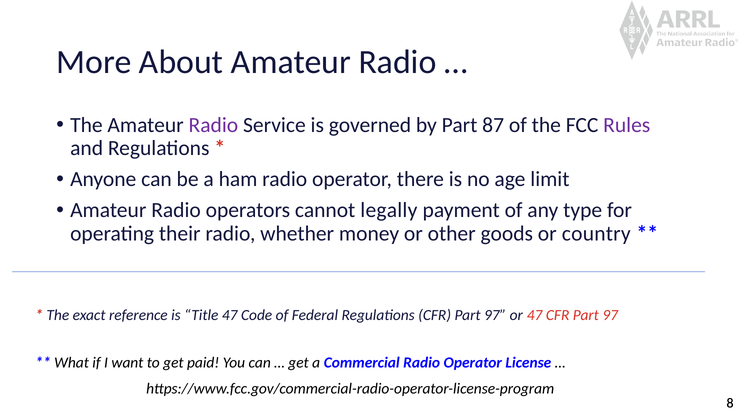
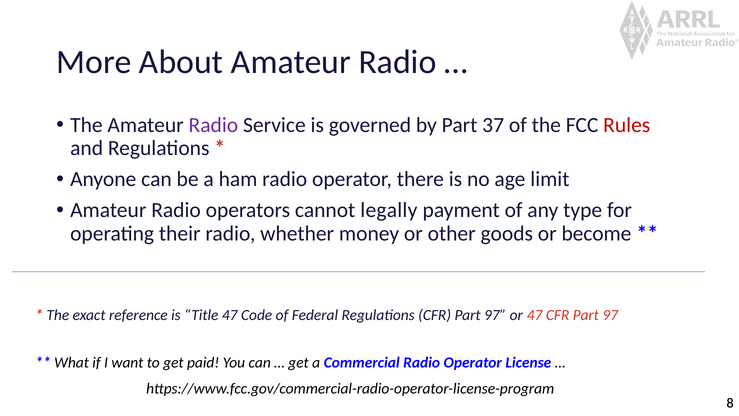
87: 87 -> 37 (493, 125)
Rules colour: purple -> red (627, 125)
country: country -> become (596, 233)
